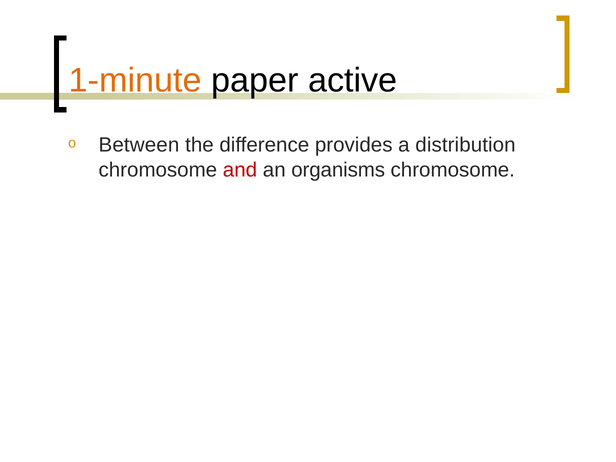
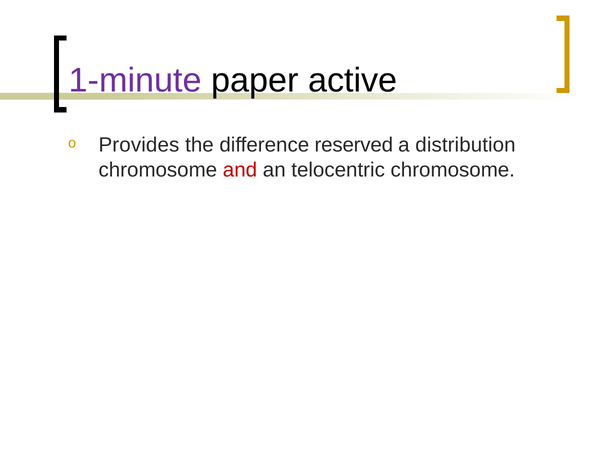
1-minute colour: orange -> purple (135, 80)
Between: Between -> Provides (139, 145)
provides: provides -> reserved (354, 145)
organisms: organisms -> telocentric (338, 170)
